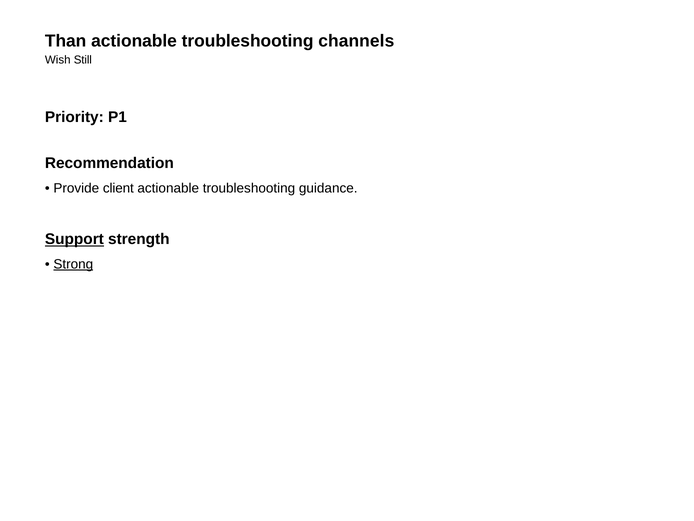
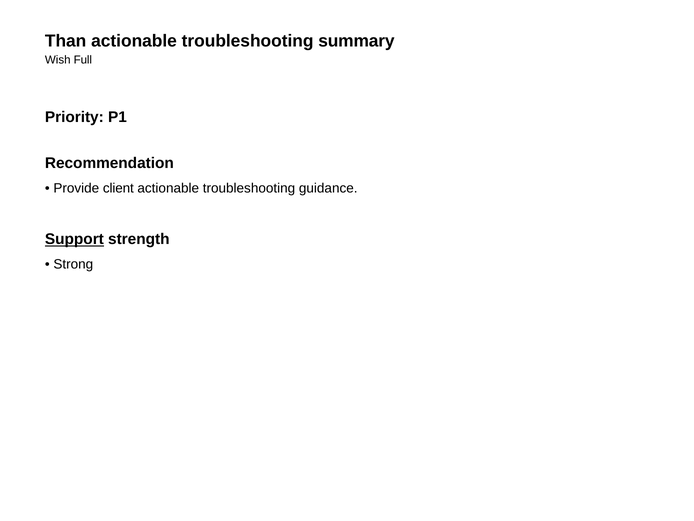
channels: channels -> summary (356, 41)
Still: Still -> Full (83, 60)
Strong underline: present -> none (73, 264)
